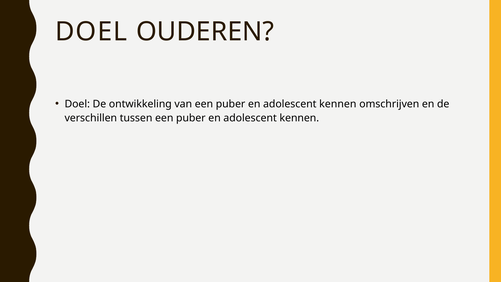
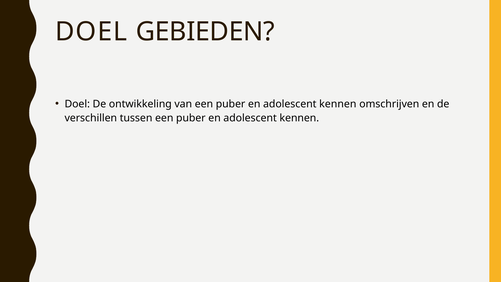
OUDEREN: OUDEREN -> GEBIEDEN (205, 32)
